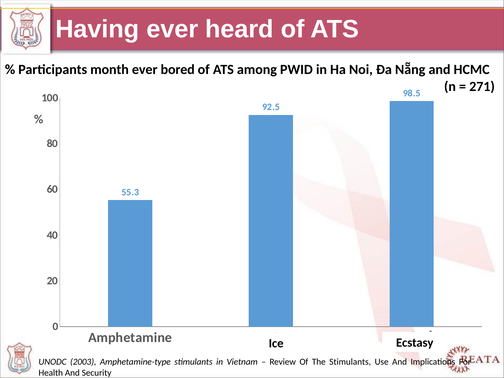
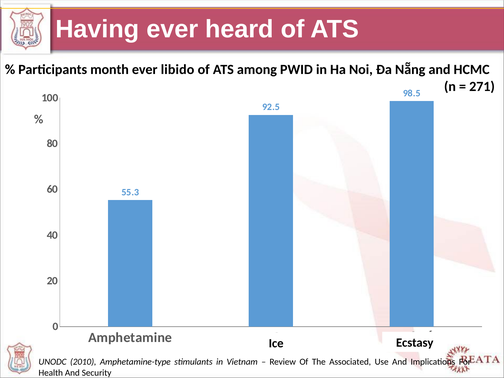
bored: bored -> libido (178, 70)
2003: 2003 -> 2010 (83, 362)
The Stimulants: Stimulants -> Associated (350, 362)
